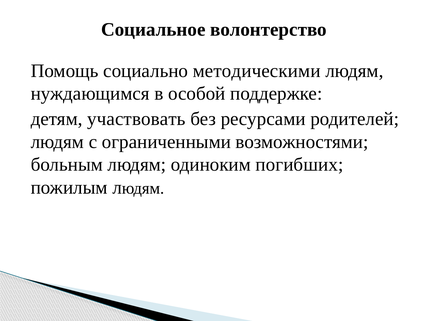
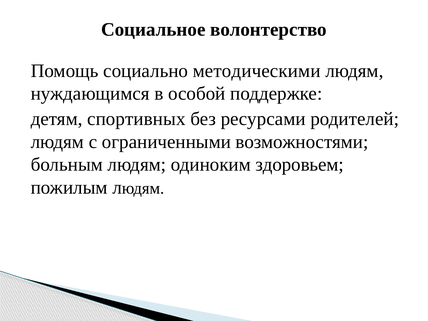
участвовать: участвовать -> спортивных (136, 119)
погибших: погибших -> здоровьем (300, 165)
